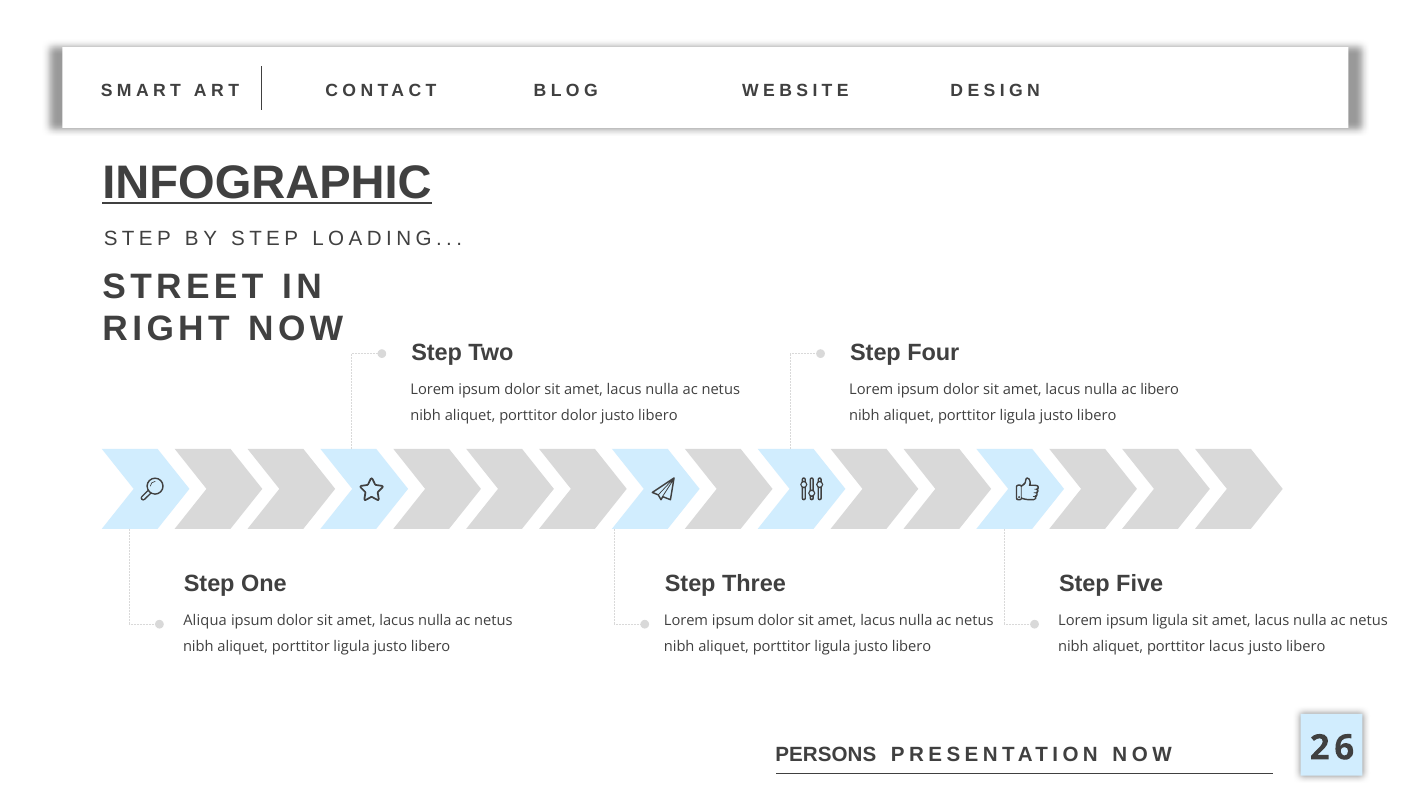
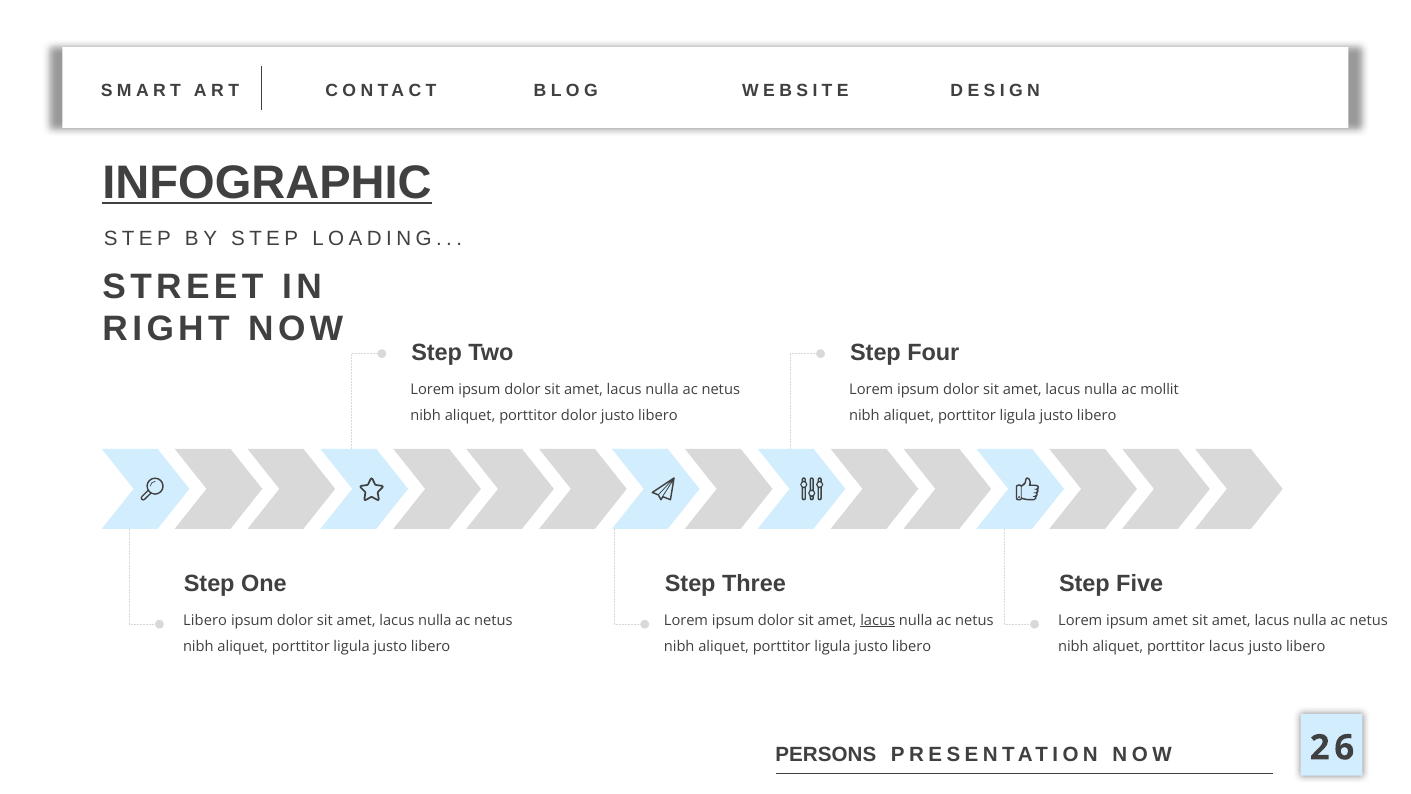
ac libero: libero -> mollit (1160, 389)
Aliqua: Aliqua -> Libero (205, 620)
lacus underline: none -> present (878, 620)
ipsum ligula: ligula -> amet (1170, 620)
